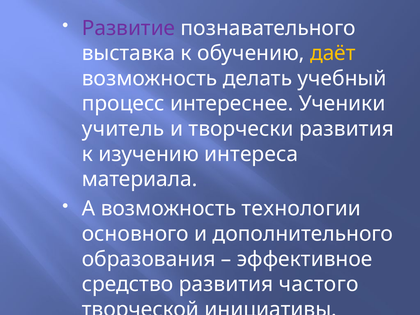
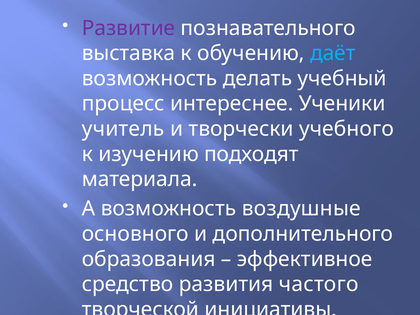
даёт colour: yellow -> light blue (333, 53)
творчески развития: развития -> учебного (347, 129)
интереса: интереса -> подходят (251, 154)
технологии: технологии -> воздушные (301, 209)
